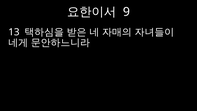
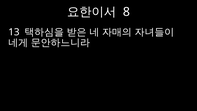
9: 9 -> 8 (126, 12)
